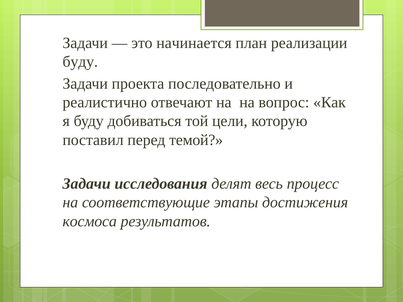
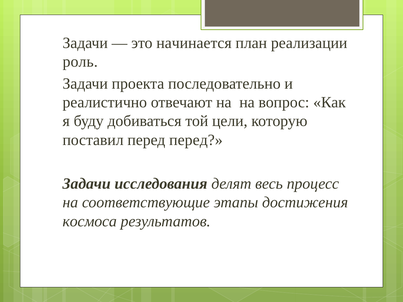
буду: буду -> роль (80, 62)
перед темой: темой -> перед (196, 140)
